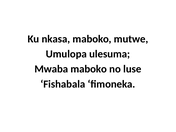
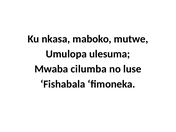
Mwaba maboko: maboko -> cilumba (89, 69)
